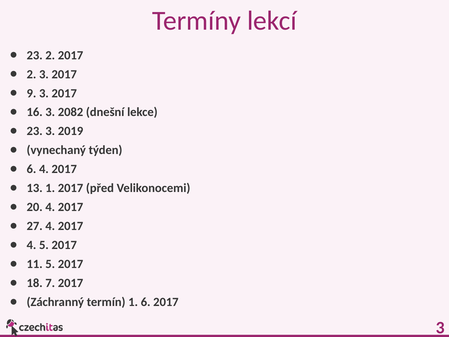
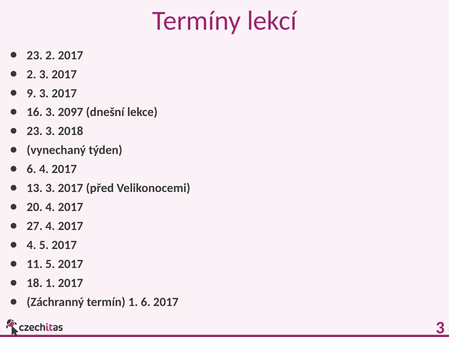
2082: 2082 -> 2097 (71, 112)
2019: 2019 -> 2018 (71, 131)
13 1: 1 -> 3 (50, 188)
18 7: 7 -> 1 (50, 283)
